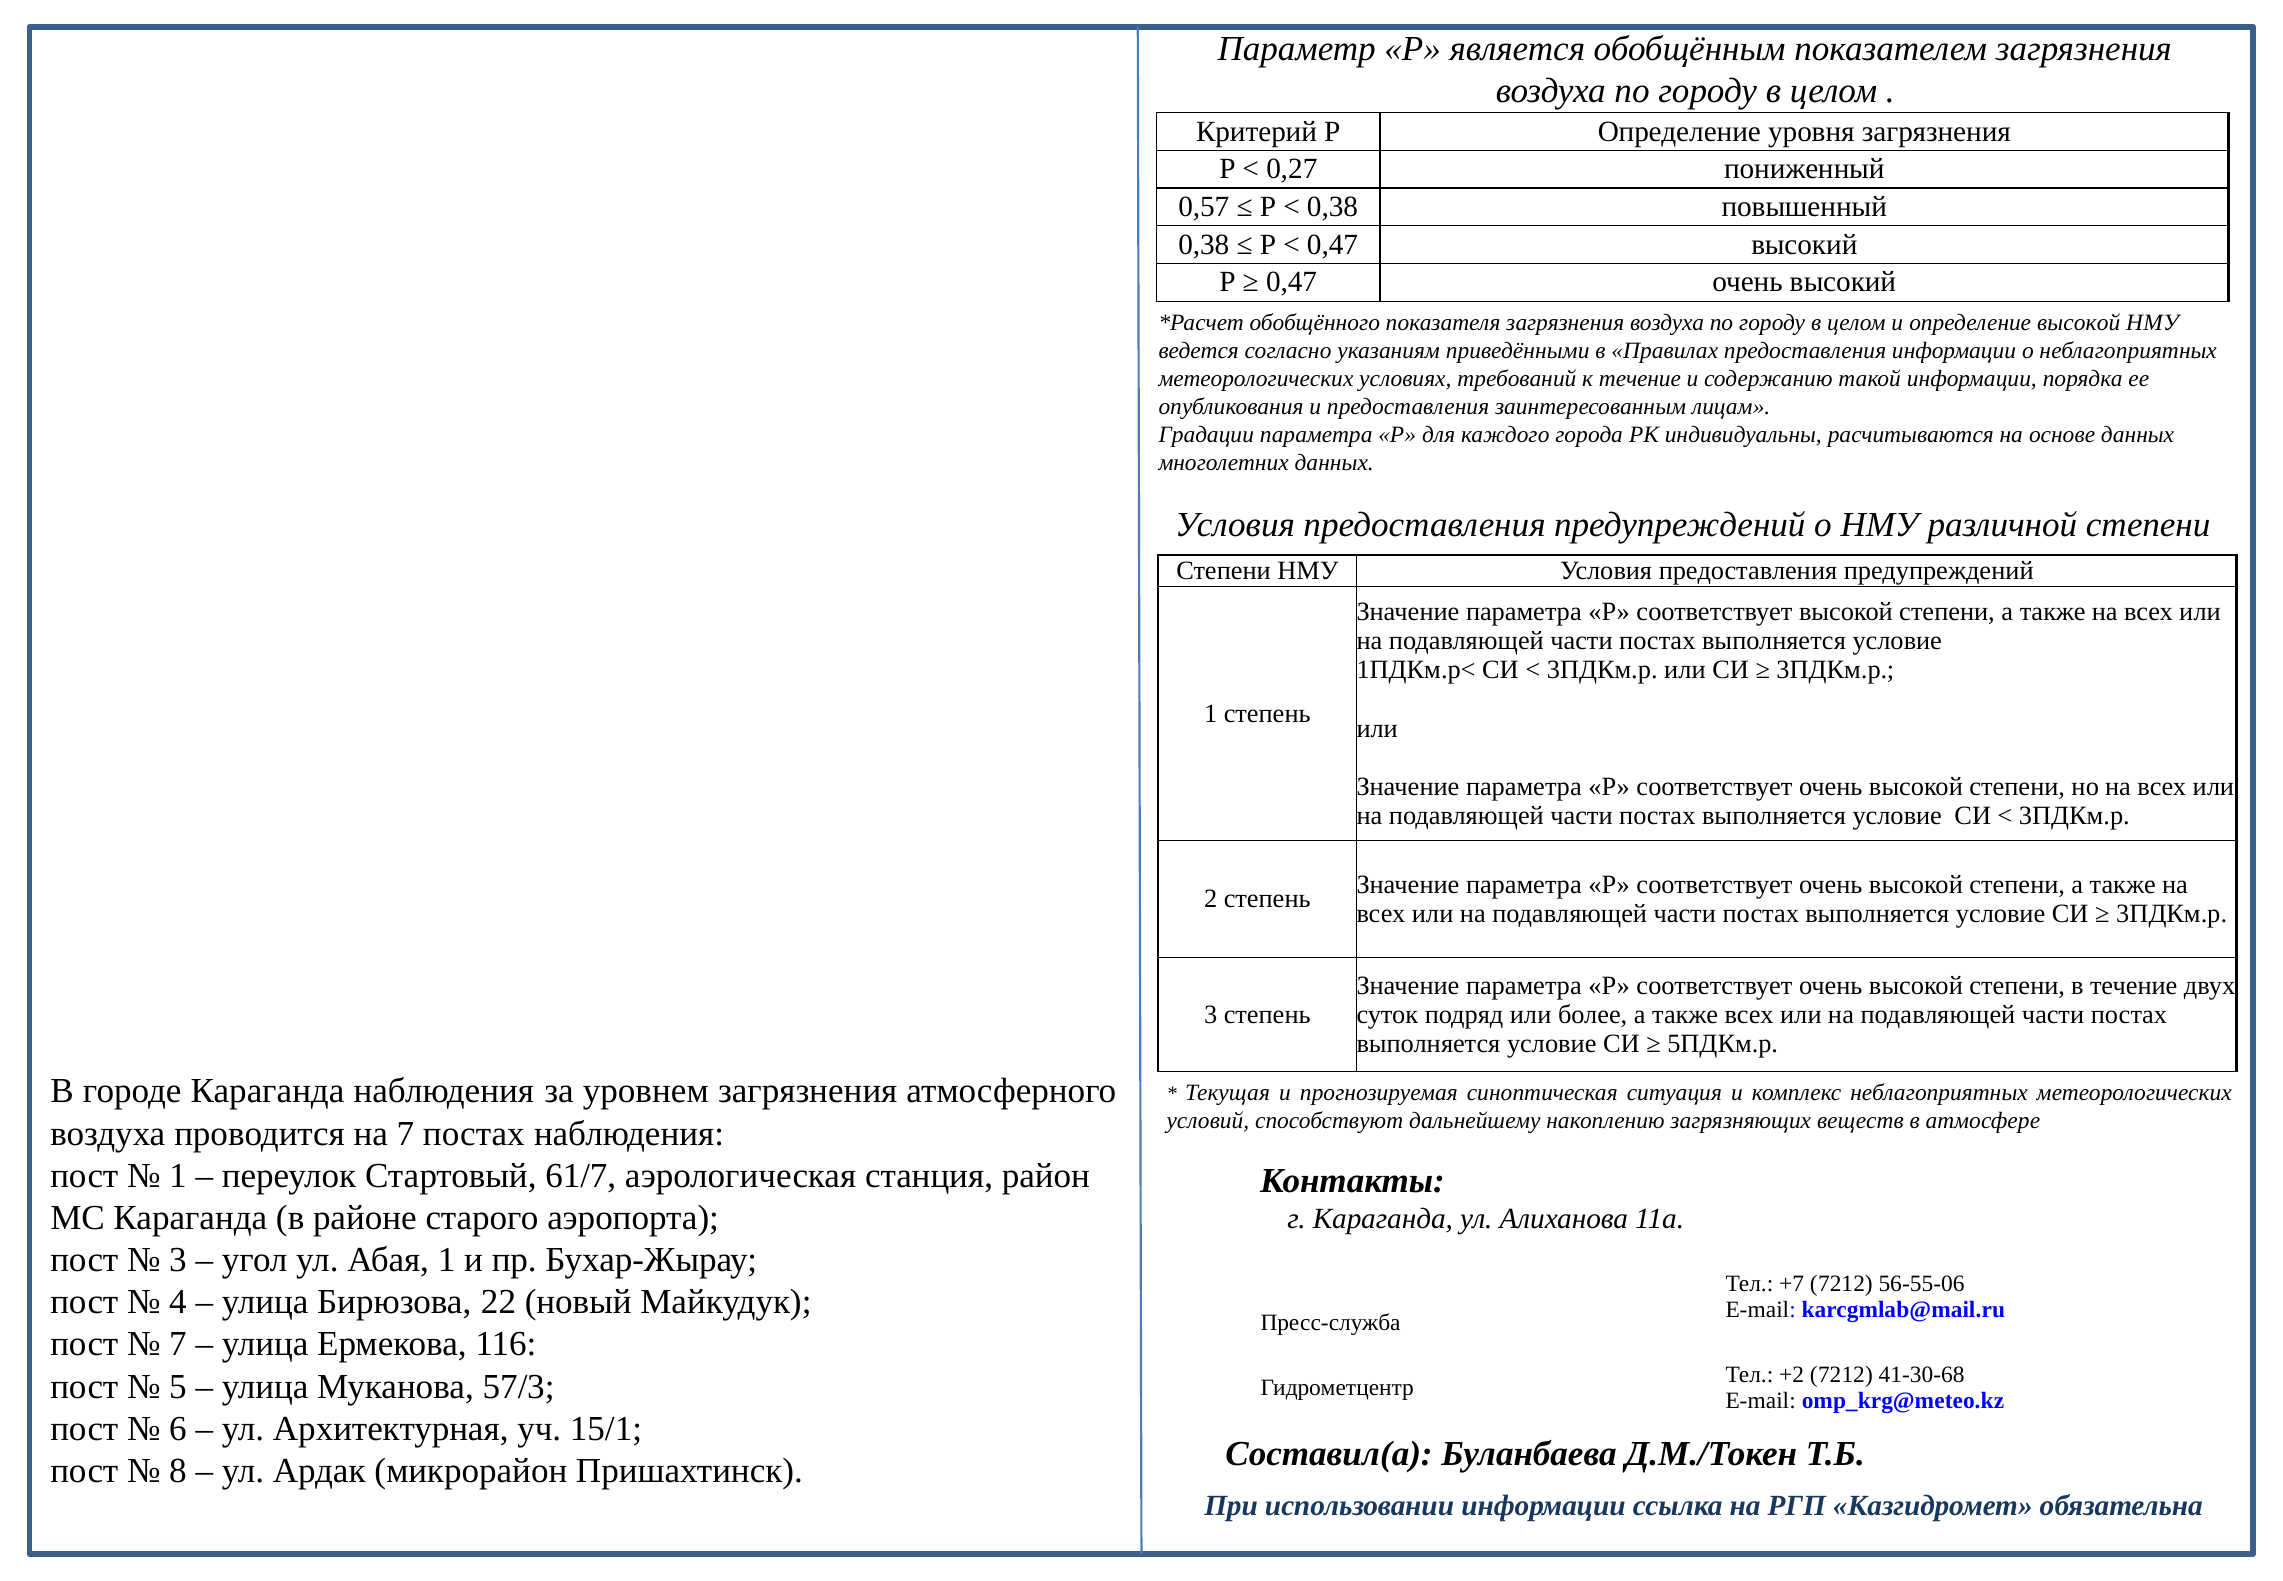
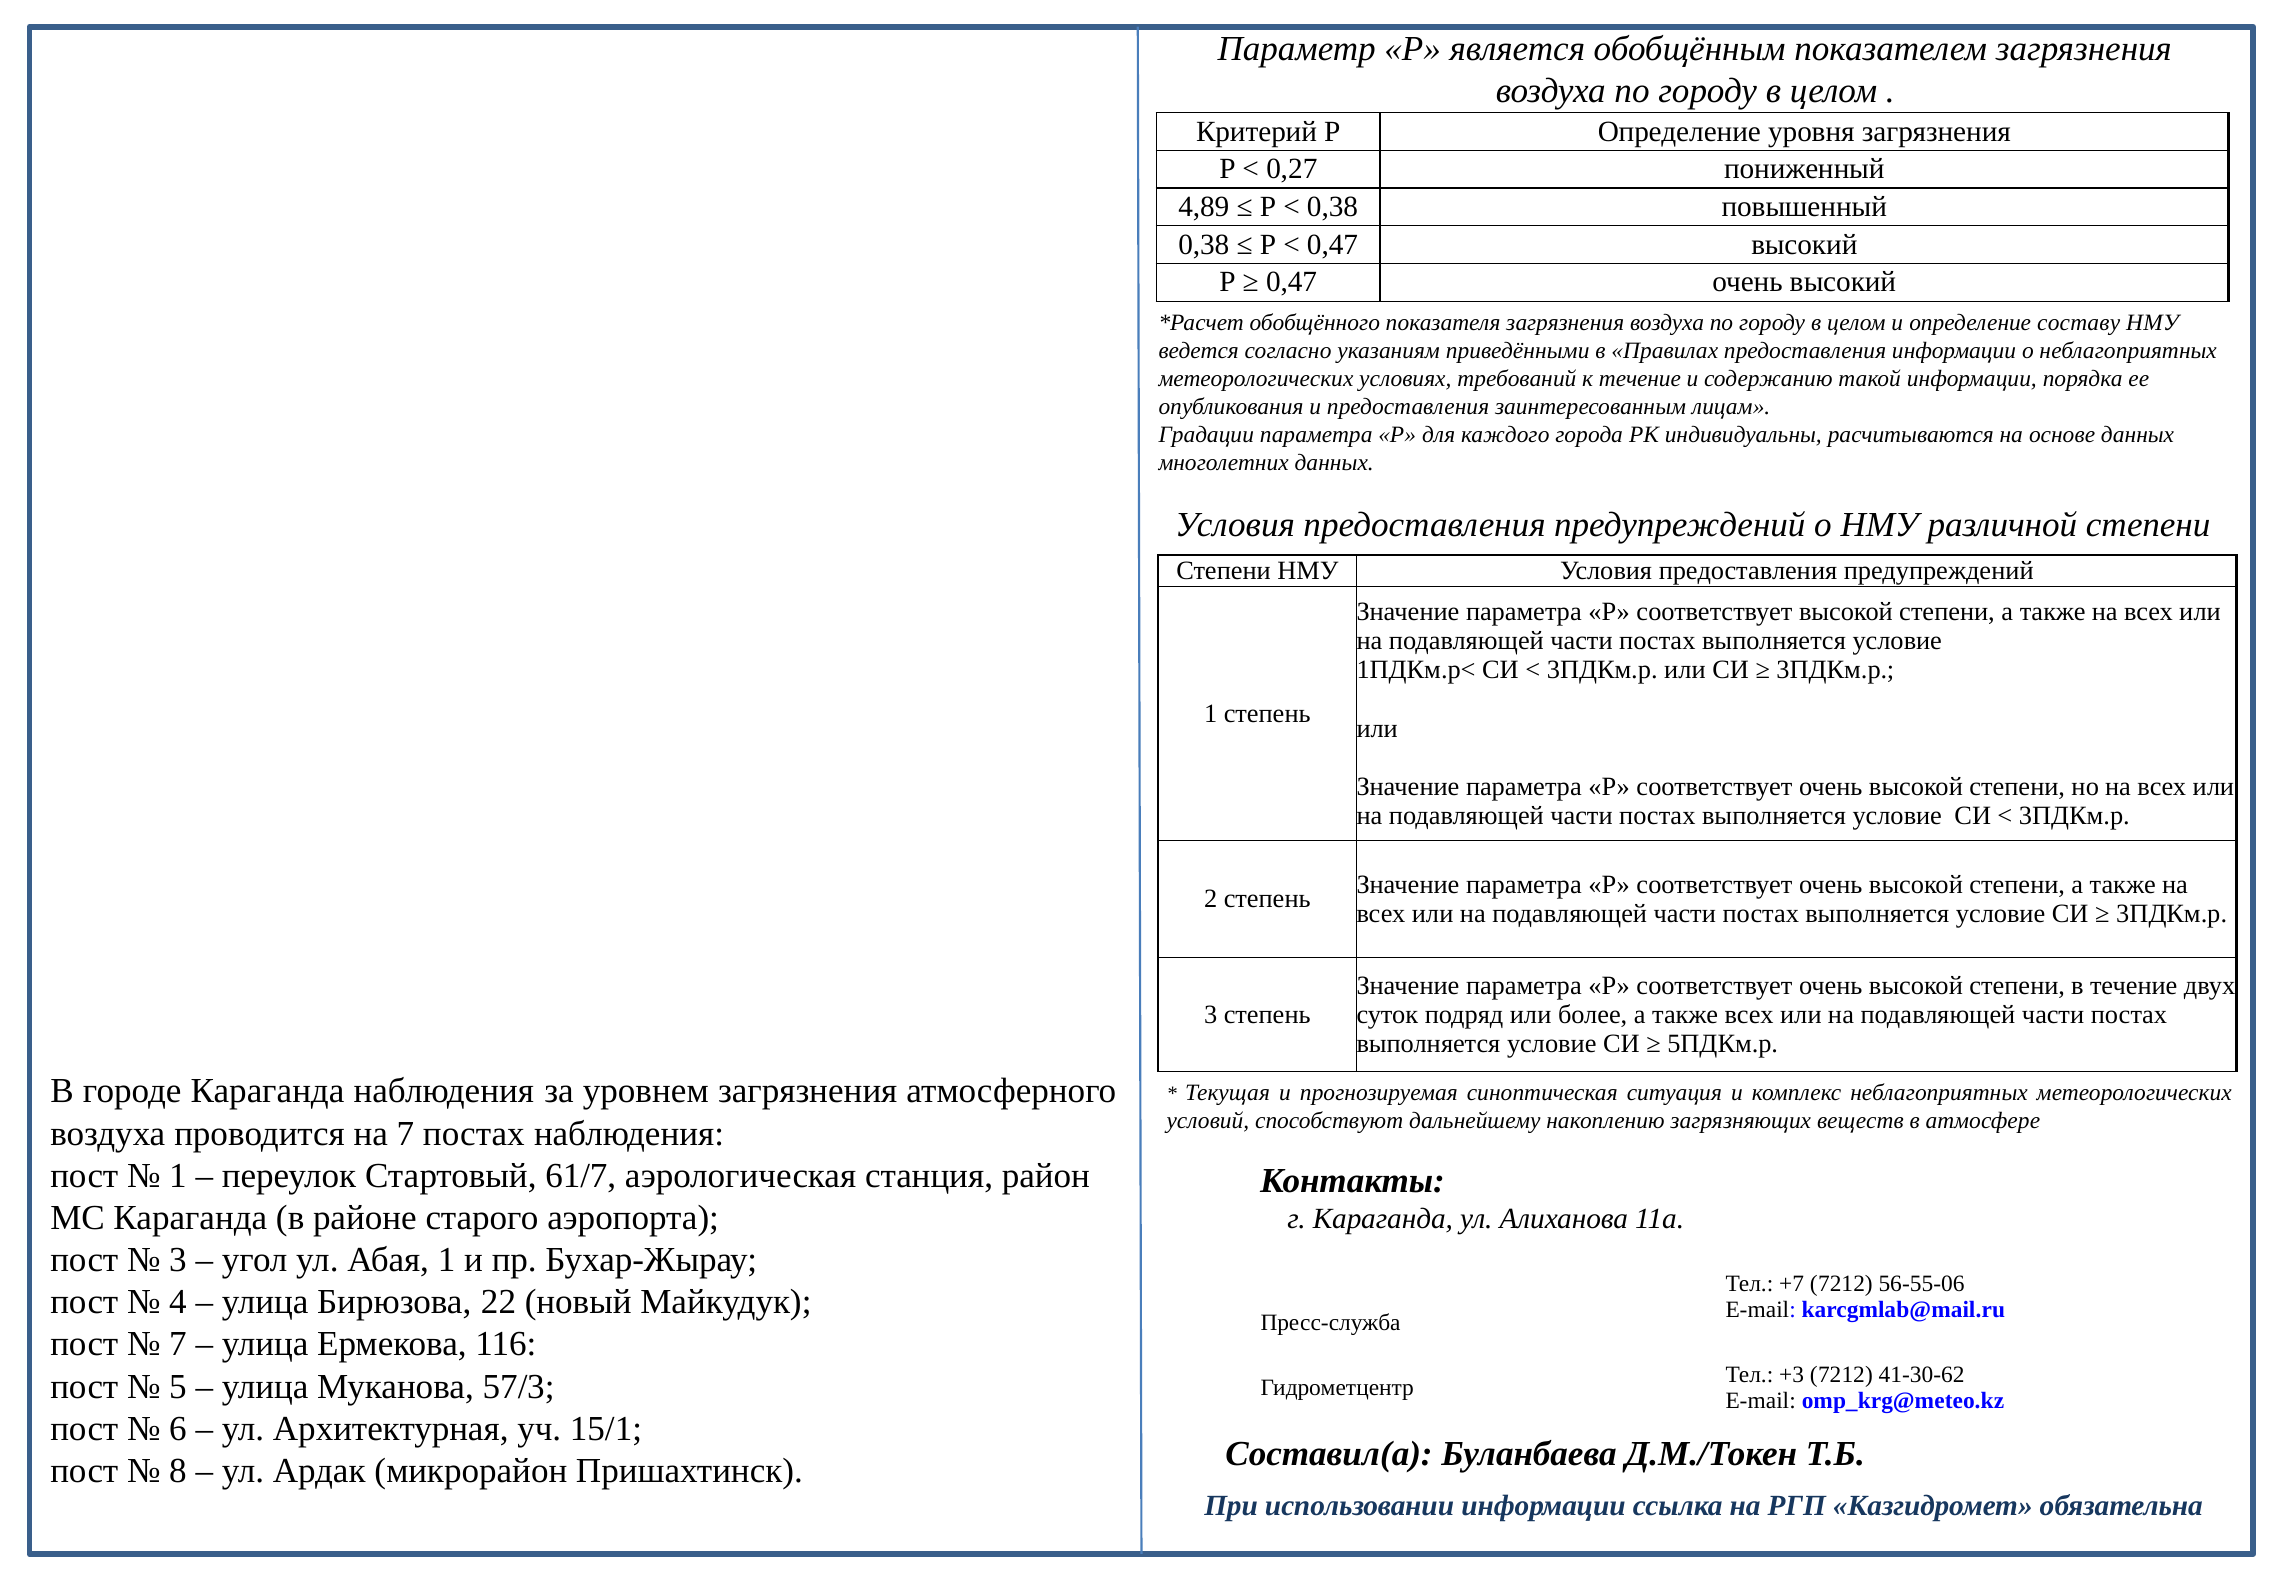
0,57: 0,57 -> 4,89 (1204, 207)
определение высокой: высокой -> составу (2079, 323)
+2: +2 -> +3 (1792, 1375)
41-30-68: 41-30-68 -> 41-30-62 (1922, 1375)
